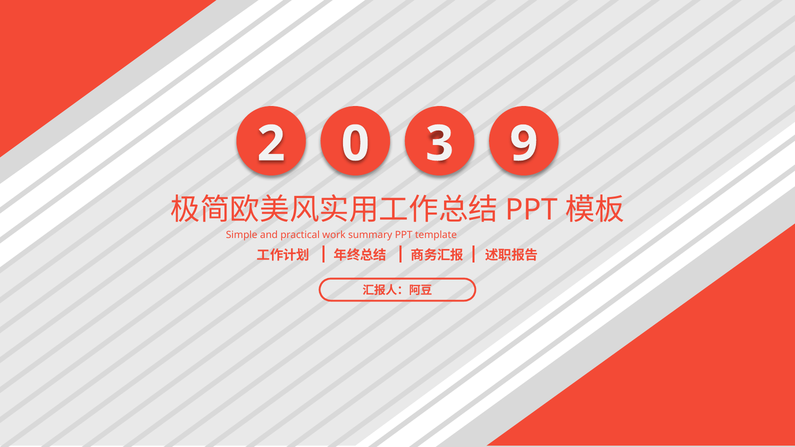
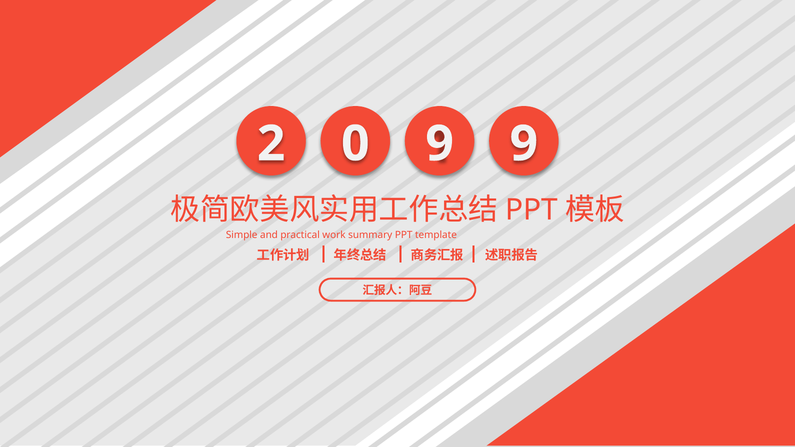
0 3: 3 -> 9 (440, 144)
